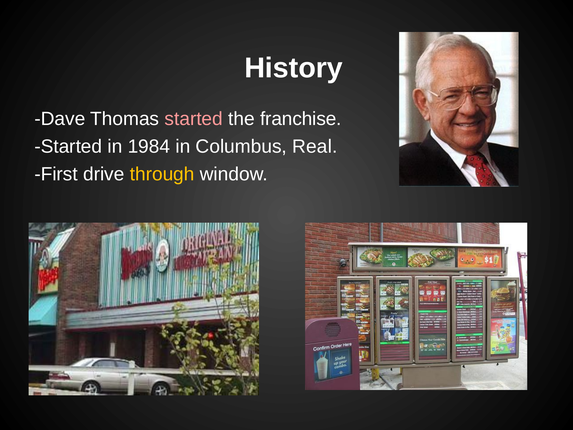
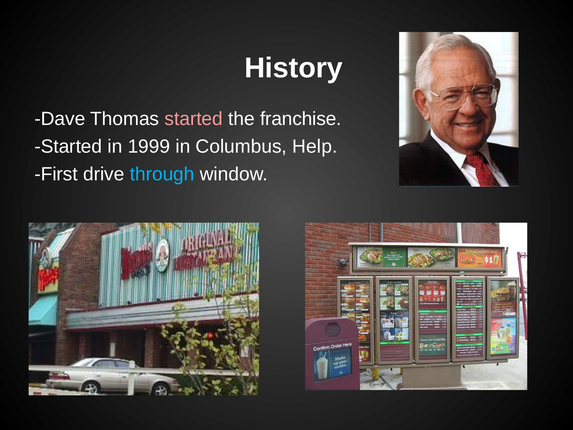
1984: 1984 -> 1999 (149, 147)
Real: Real -> Help (315, 147)
through colour: yellow -> light blue (162, 174)
